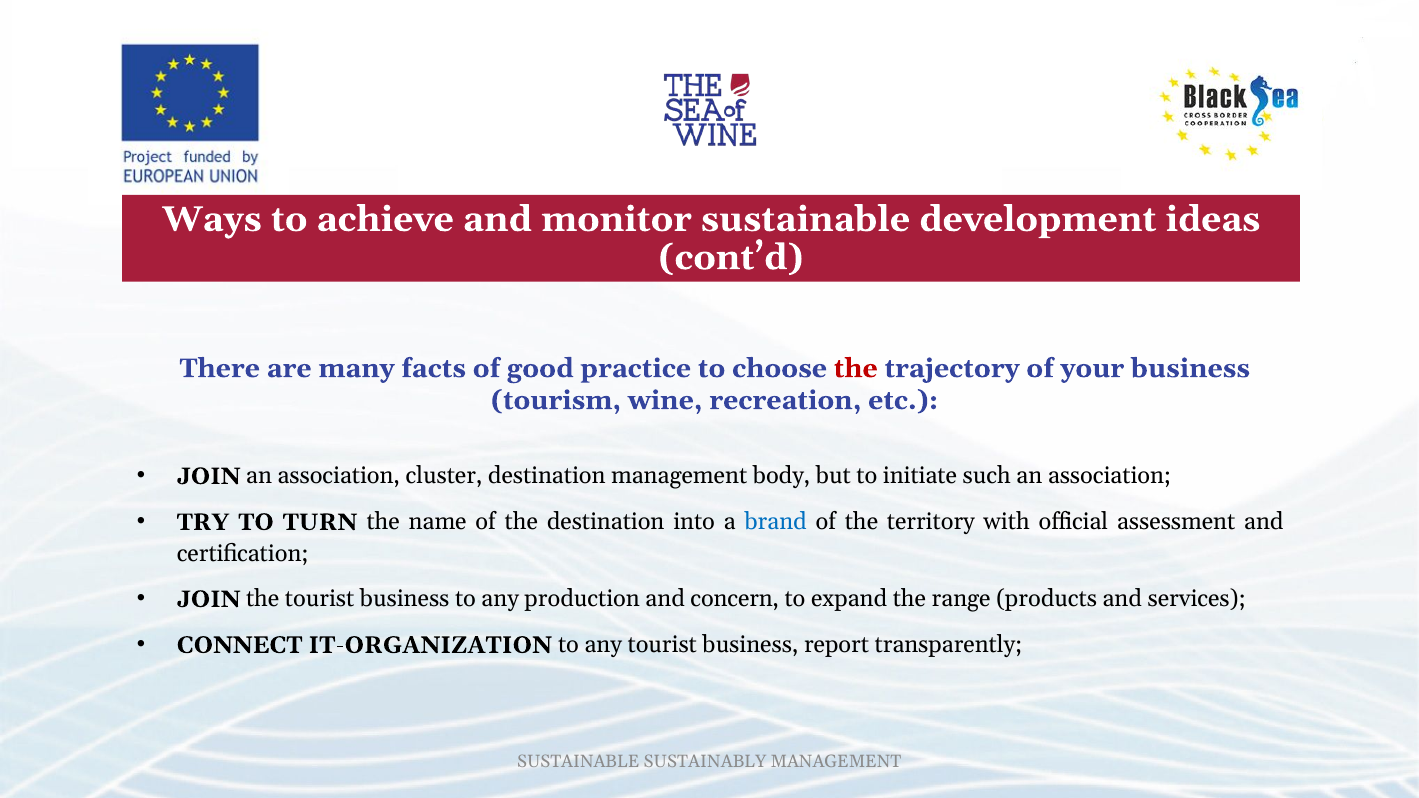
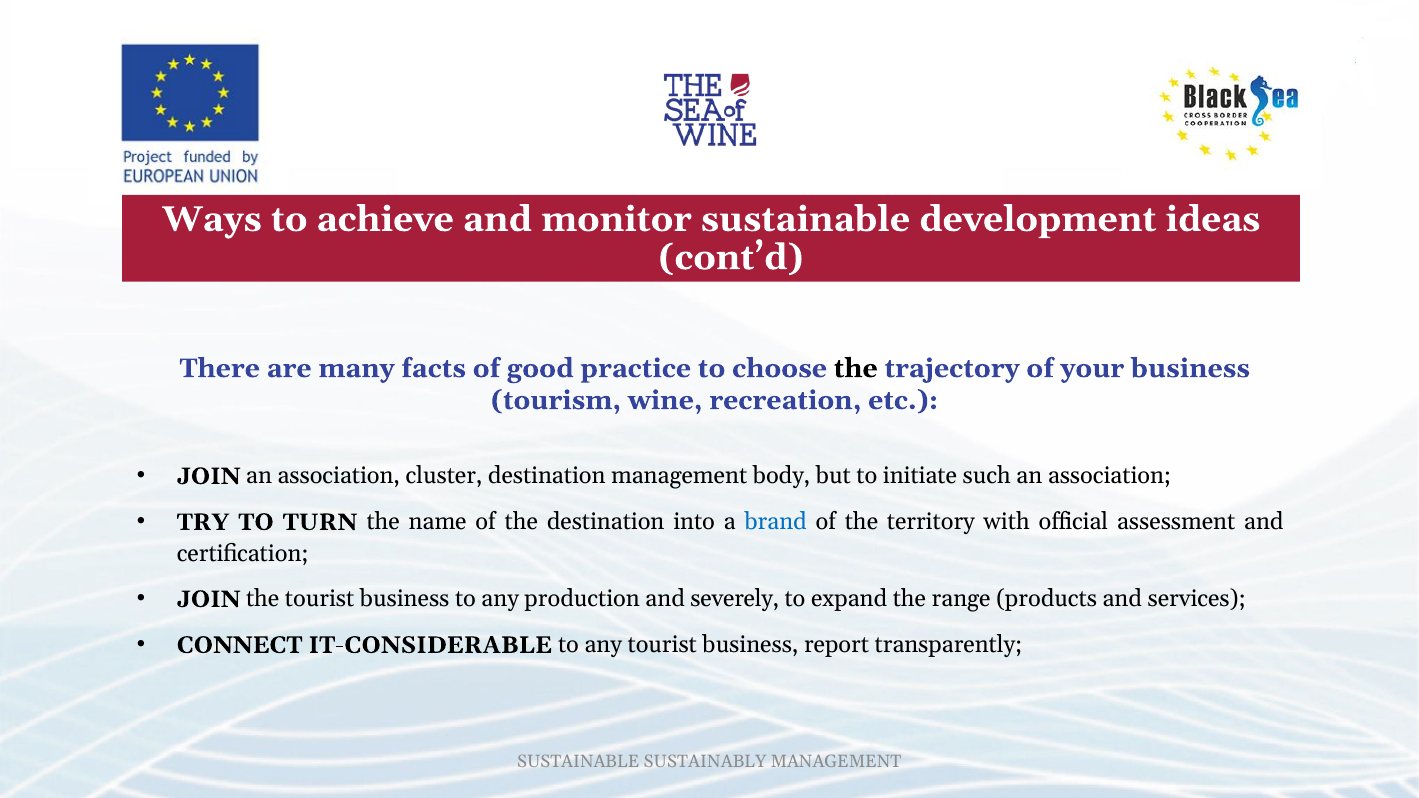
the colour: red -> black (856, 368)
concern: concern -> severely (735, 599)
IT-ORGANIZATION: IT-ORGANIZATION -> IT-CONSIDERABLE (430, 645)
